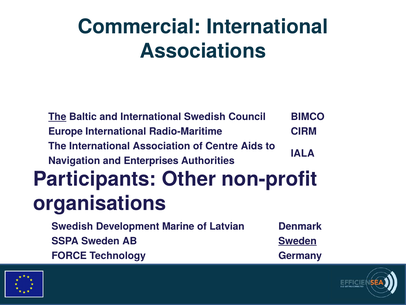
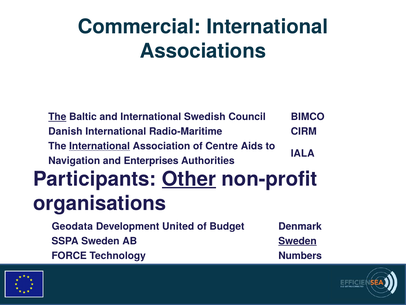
Europe: Europe -> Danish (65, 131)
International underline: none -> present (100, 146)
Other underline: none -> present (189, 179)
Swedish: Swedish -> Geodata (72, 226)
Marine: Marine -> United (178, 226)
Latvian: Latvian -> Budget (227, 226)
Germany: Germany -> Numbers (300, 255)
